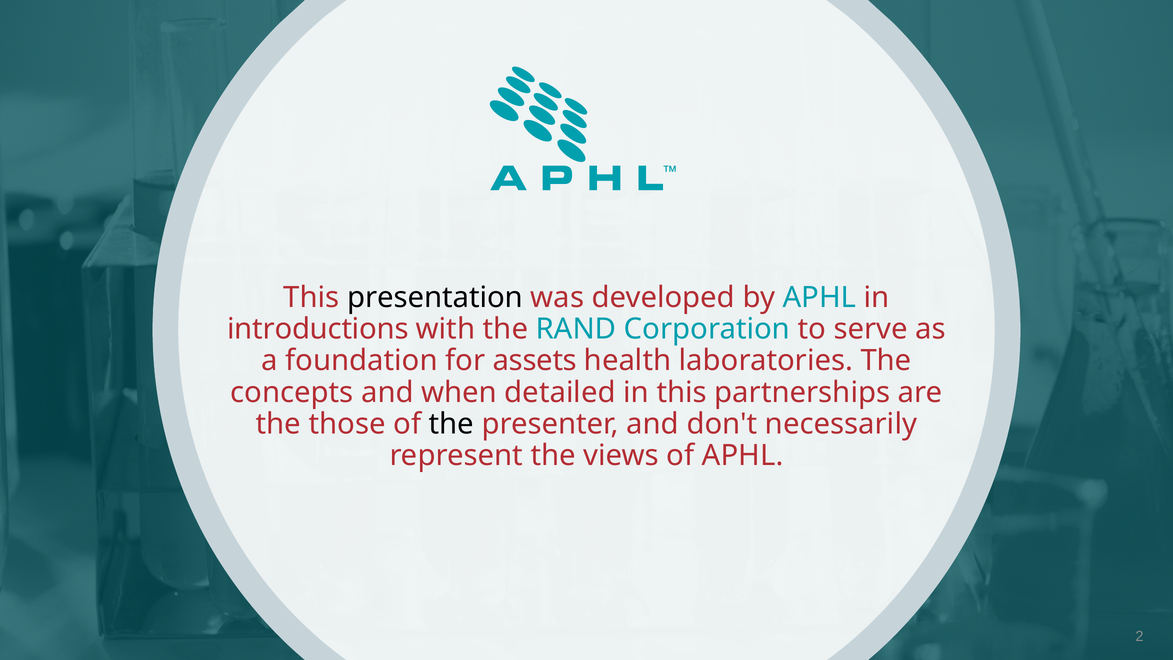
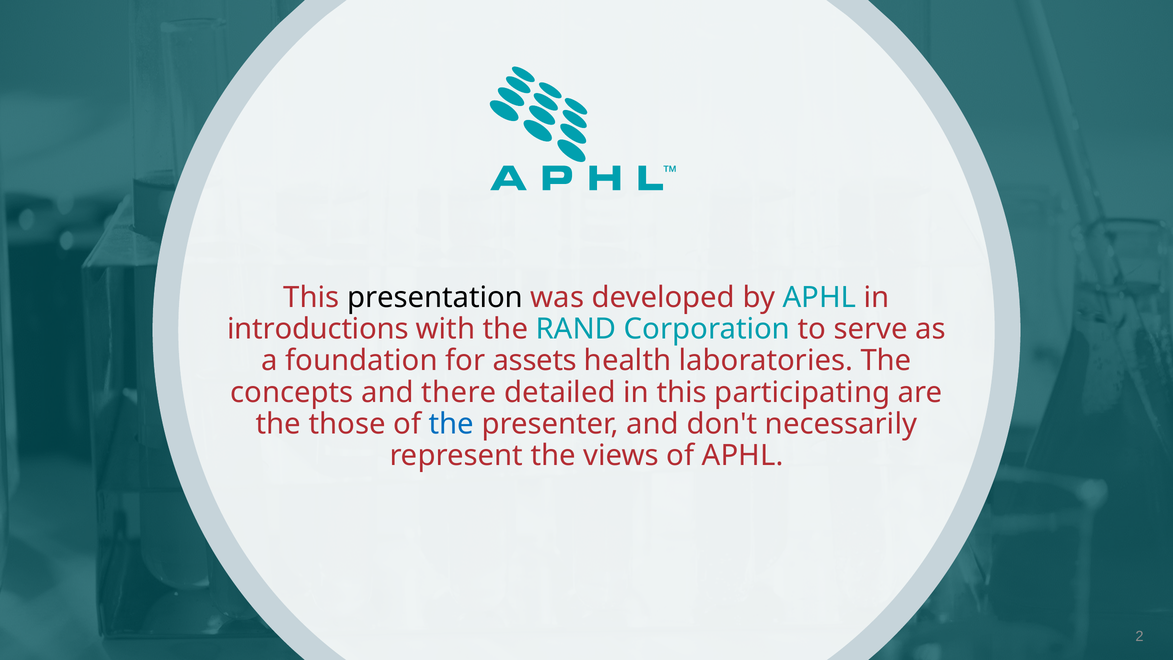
when: when -> there (459, 392)
partnerships: partnerships -> participating (802, 392)
the colour: black -> blue (451, 424)
